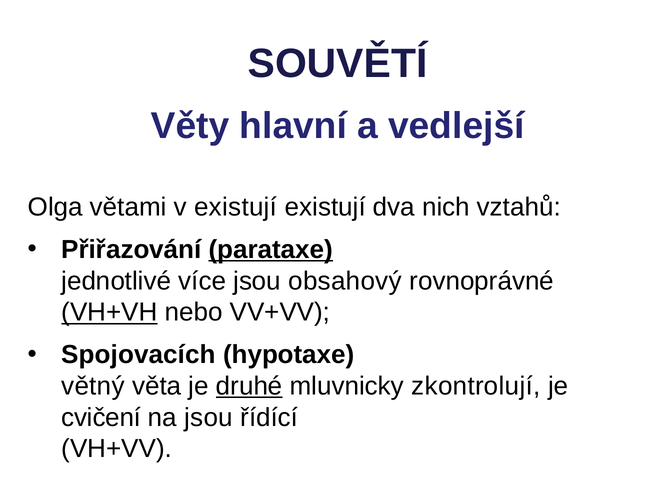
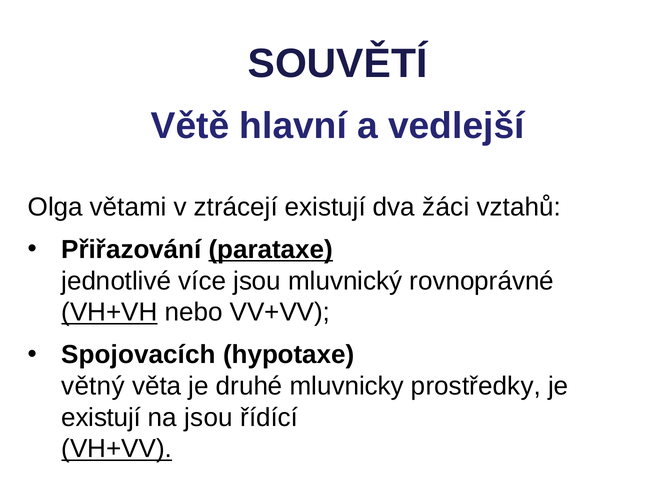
Věty: Věty -> Větě (190, 126)
v existují: existují -> ztrácejí (236, 207)
nich: nich -> žáci (446, 207)
obsahový: obsahový -> mluvnický (345, 281)
druhé underline: present -> none (249, 386)
zkontrolují: zkontrolují -> prostředky (476, 386)
cvičení: cvičení -> existují (101, 417)
VH+VV underline: none -> present (117, 448)
